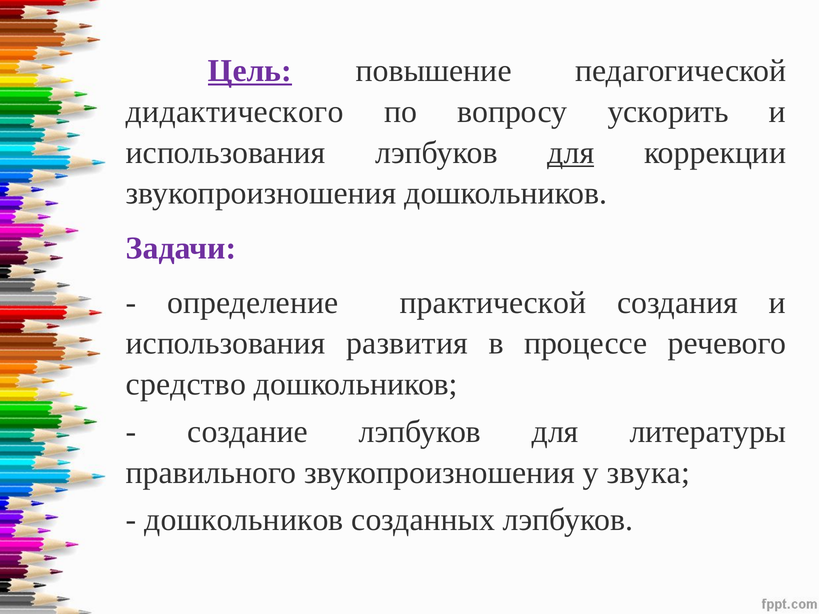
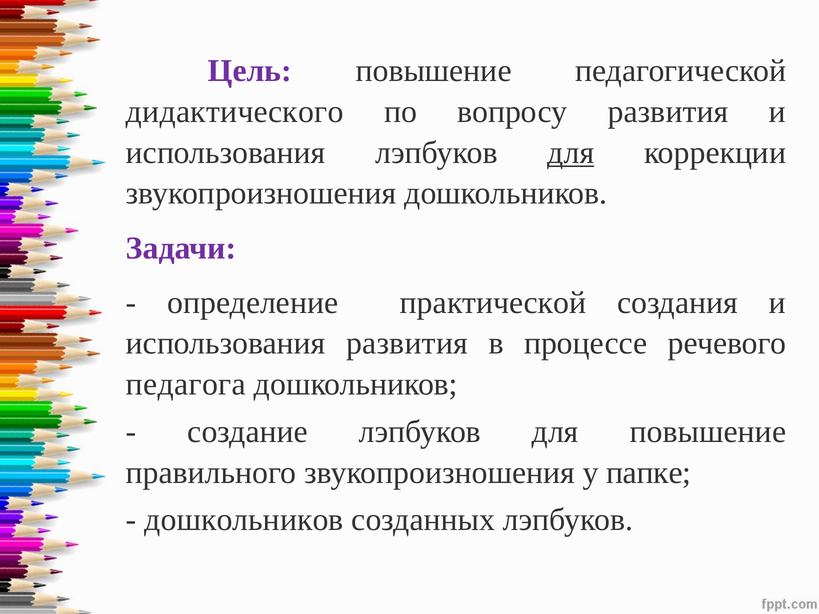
Цель underline: present -> none (250, 71)
вопросу ускорить: ускорить -> развития (668, 112)
средство: средство -> педагога (186, 385)
для литературы: литературы -> повышение (708, 432)
звука: звука -> папке (649, 473)
